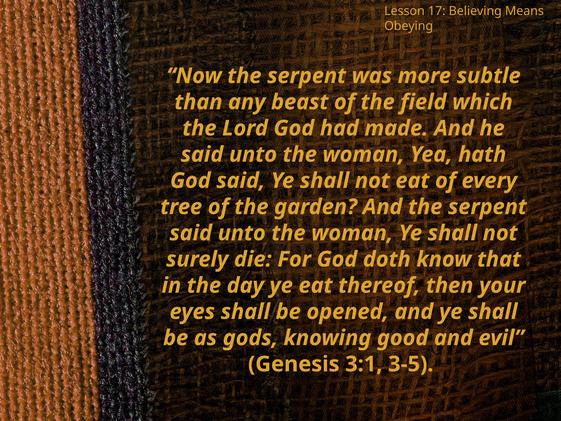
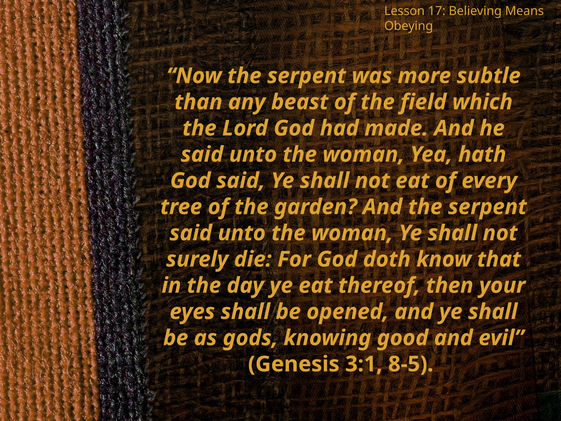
3-5: 3-5 -> 8-5 (411, 364)
